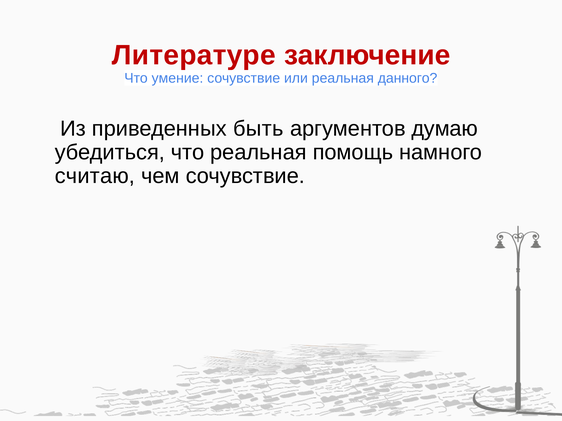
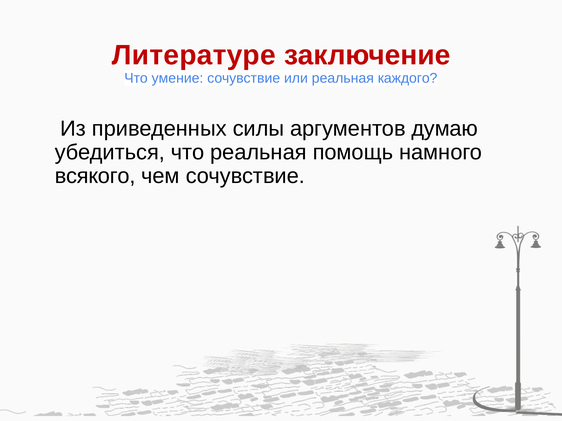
данного: данного -> каждого (408, 78)
быть: быть -> силы (258, 129)
считаю: считаю -> всякого (95, 176)
